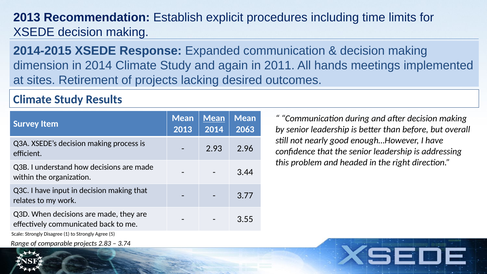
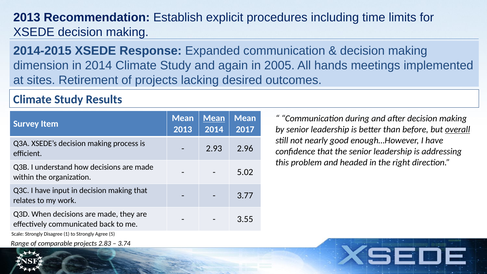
2011: 2011 -> 2005 (279, 65)
2063: 2063 -> 2017 (245, 129)
overall underline: none -> present (458, 130)
3.44: 3.44 -> 5.02 (245, 172)
